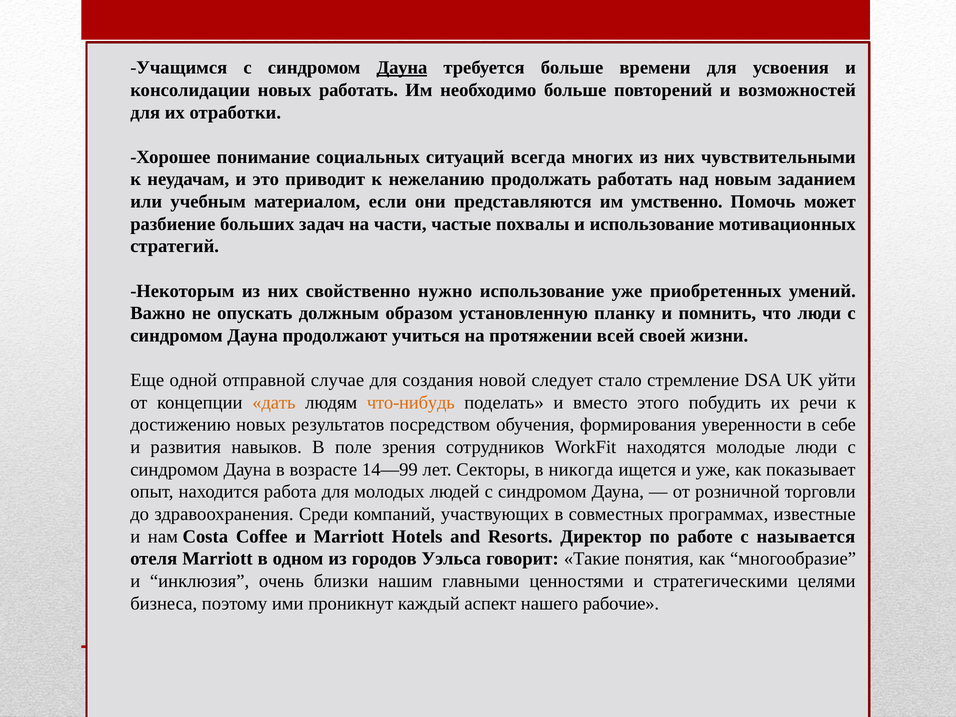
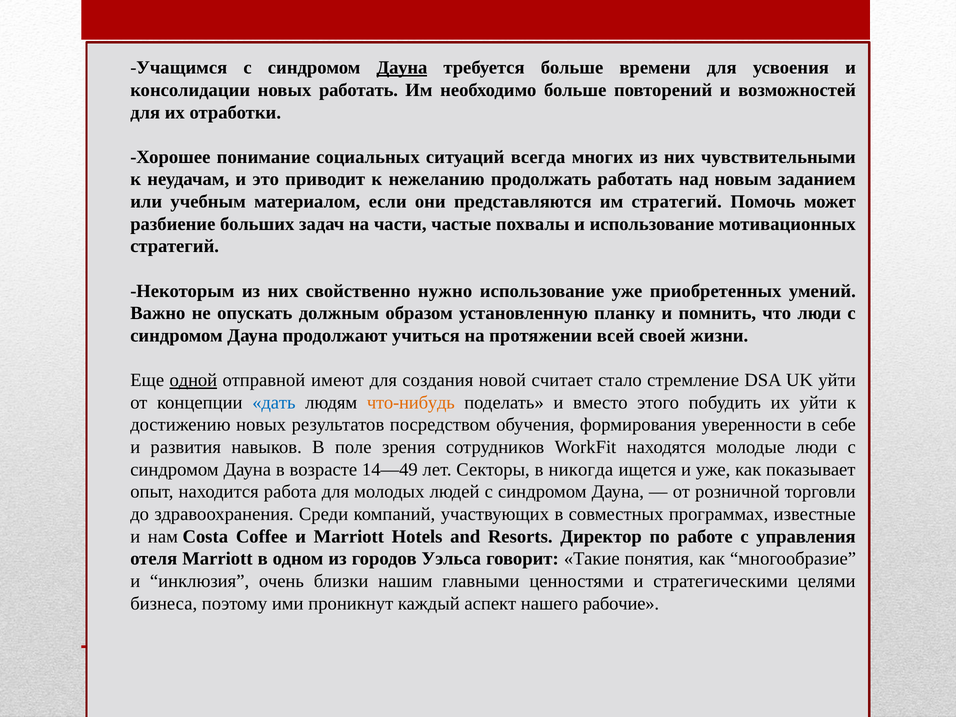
им умственно: умственно -> стратегий (677, 202)
одной underline: none -> present (193, 380)
случае: случае -> имеют (337, 380)
следует: следует -> считает (562, 380)
дать colour: orange -> blue (274, 403)
их речи: речи -> уйти (818, 403)
14—99: 14—99 -> 14—49 (390, 469)
называется: называется -> управления (806, 536)
